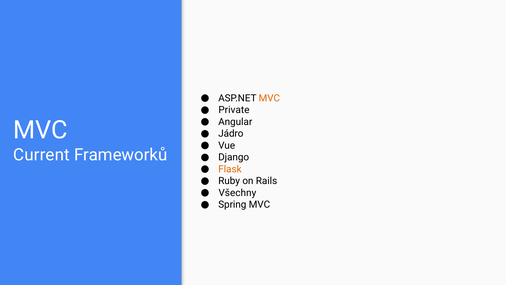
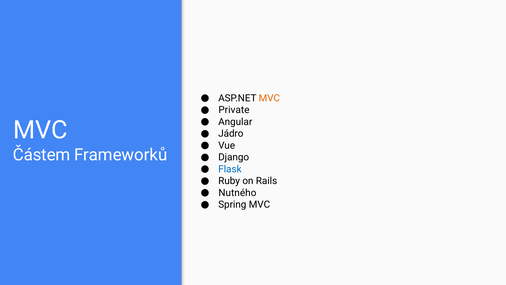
Current: Current -> Částem (42, 155)
Flask colour: orange -> blue (230, 169)
Všechny: Všechny -> Nutného (237, 193)
